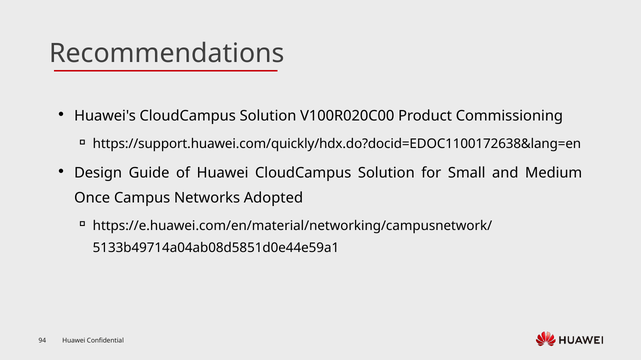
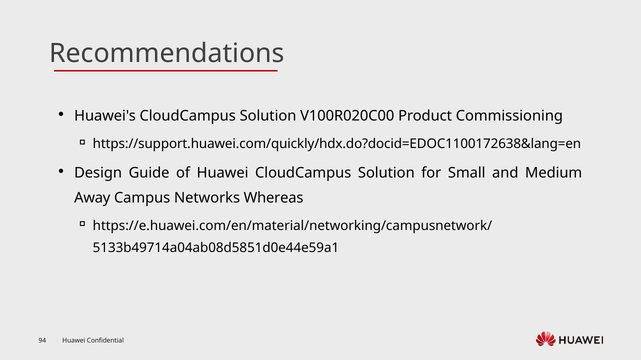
Once: Once -> Away (92, 198)
Adopted: Adopted -> Whereas (274, 198)
